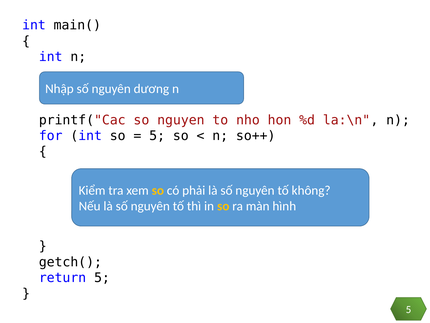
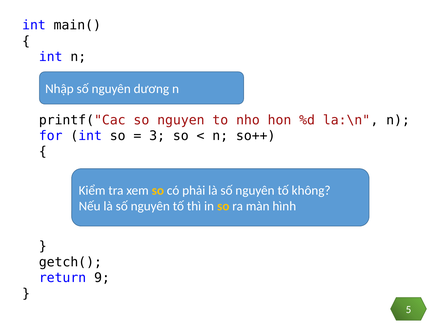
5: 5 -> 3 (157, 136)
return 5: 5 -> 9 (102, 277)
